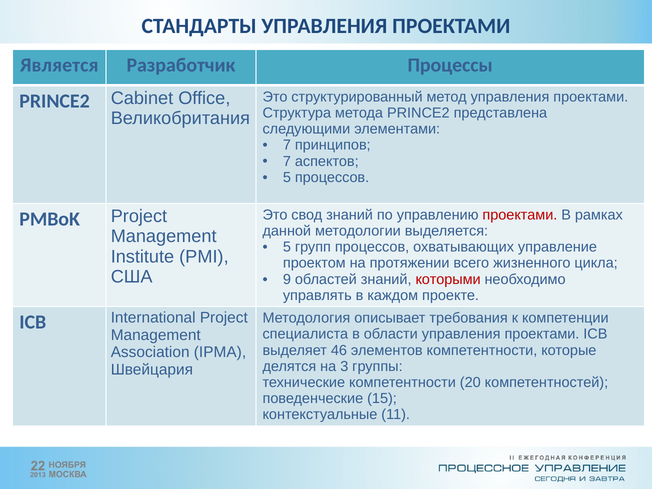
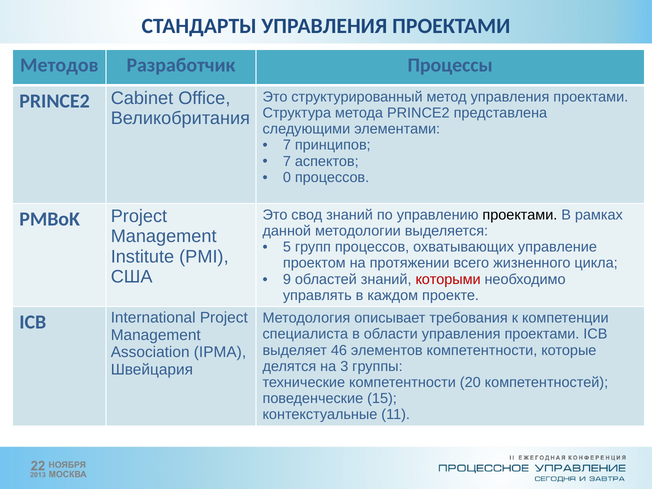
Является: Является -> Методов (59, 65)
5: 5 -> 0 (287, 177)
проектами colour: red -> black (520, 215)
